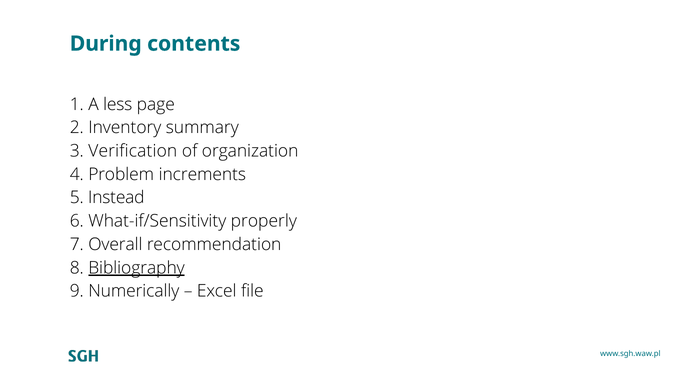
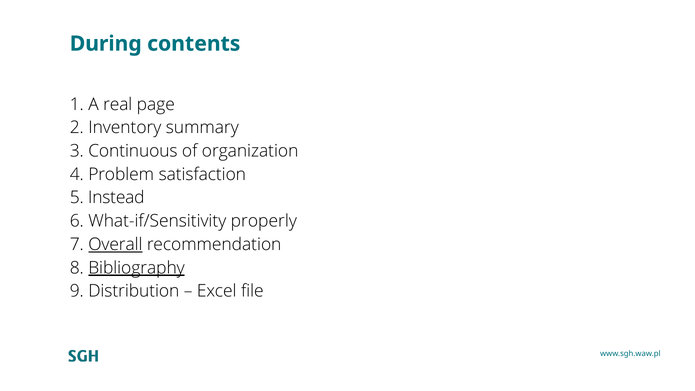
less: less -> real (118, 104)
Verification: Verification -> Continuous (133, 151)
increments: increments -> satisfaction (202, 174)
Overall underline: none -> present (115, 244)
Numerically: Numerically -> Distribution (134, 291)
